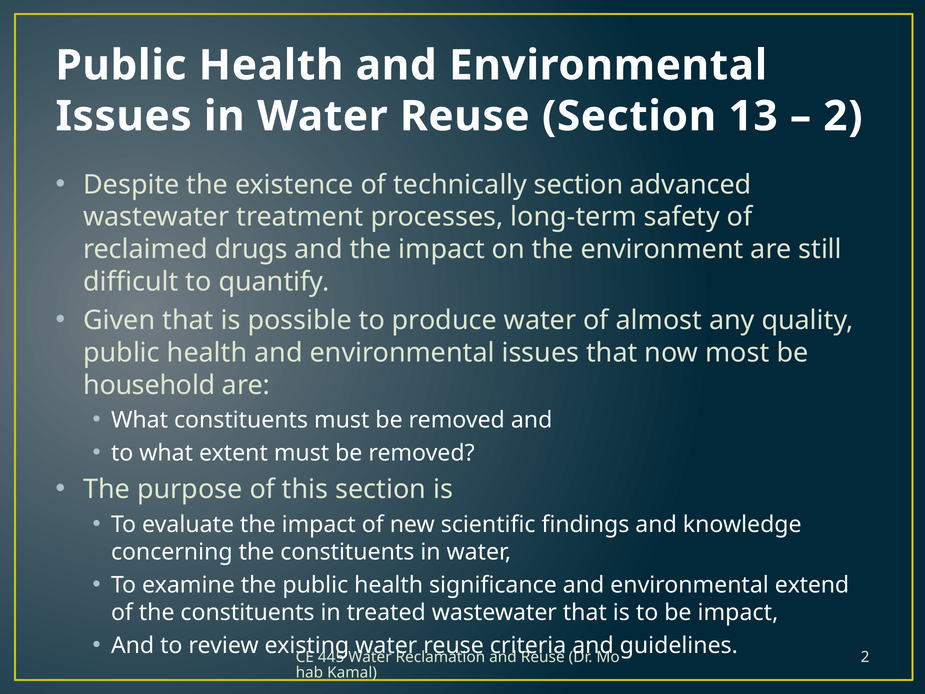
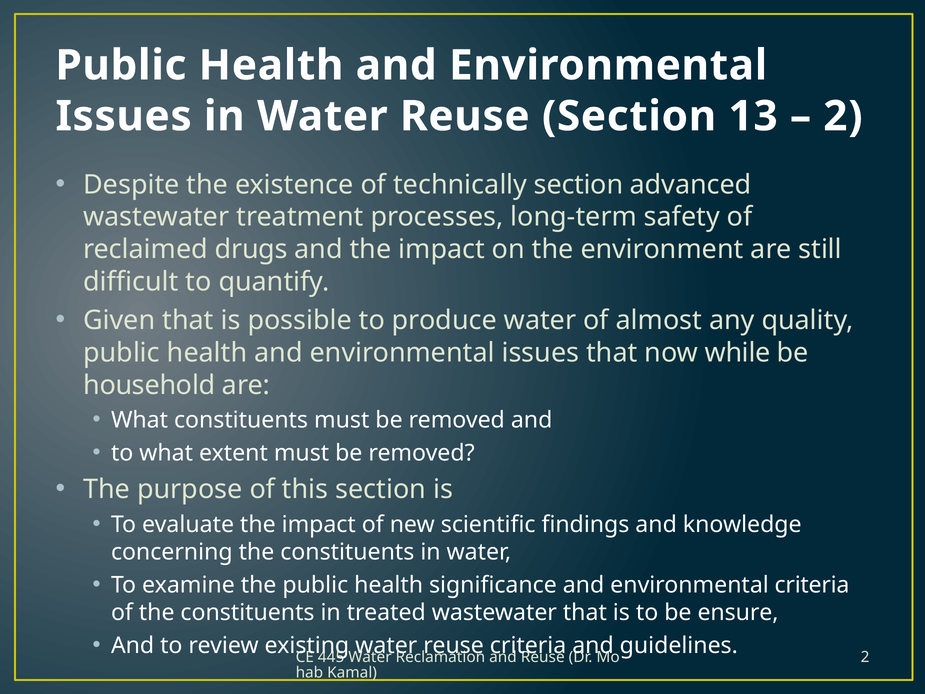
most: most -> while (738, 353)
environmental extend: extend -> criteria (812, 585)
be impact: impact -> ensure (738, 613)
